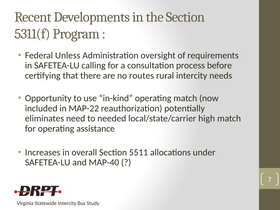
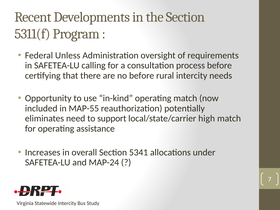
no routes: routes -> before (142, 76)
MAP-22: MAP-22 -> MAP-55 (84, 108)
needed: needed -> support (112, 118)
5511: 5511 -> 5341 (139, 152)
MAP-40: MAP-40 -> MAP-24 (104, 162)
